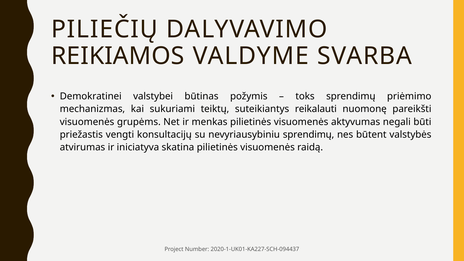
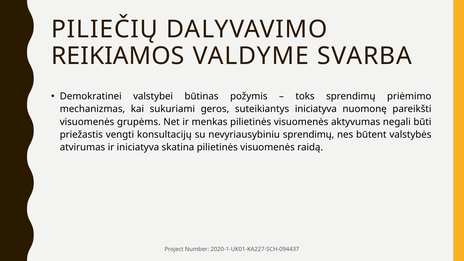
teiktų: teiktų -> geros (215, 109)
suteikiantys reikalauti: reikalauti -> iniciatyva (316, 109)
